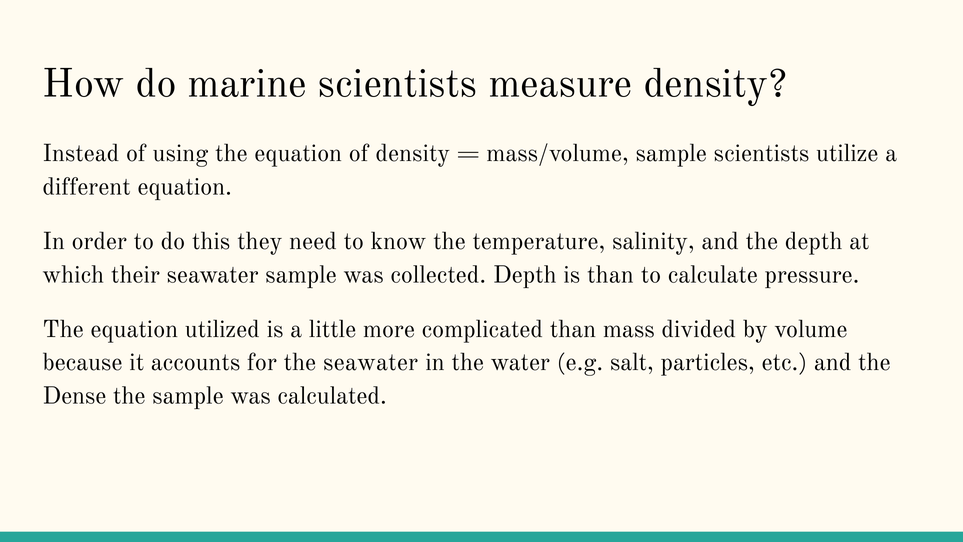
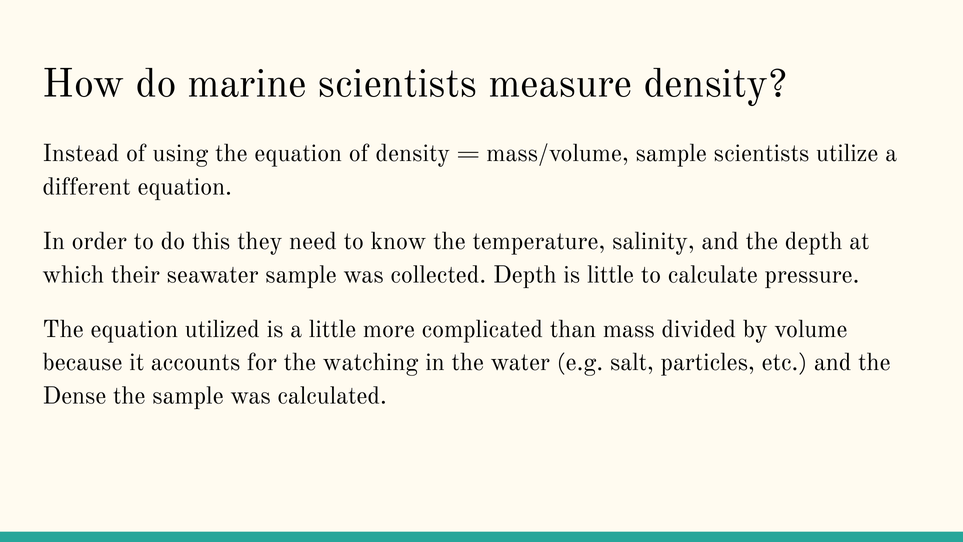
is than: than -> little (611, 274)
the seawater: seawater -> watching (371, 362)
